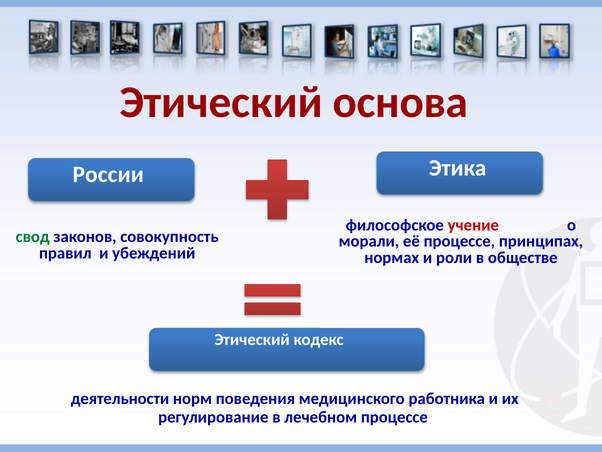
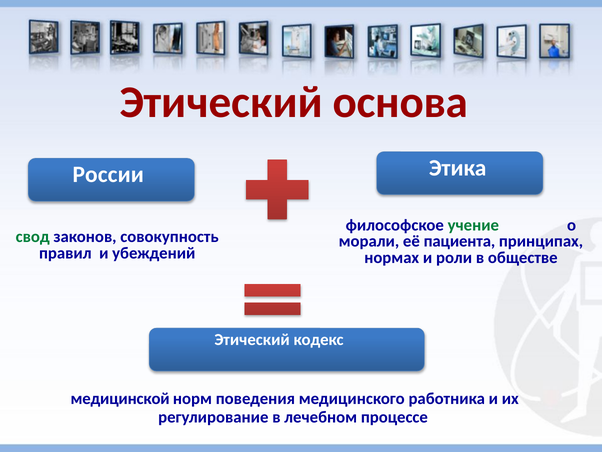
учение colour: red -> green (473, 225)
её процессе: процессе -> пациента (459, 241)
деятельности: деятельности -> медицинской (120, 399)
